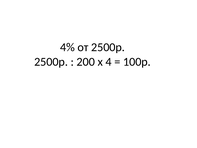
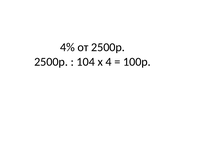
200: 200 -> 104 (86, 62)
